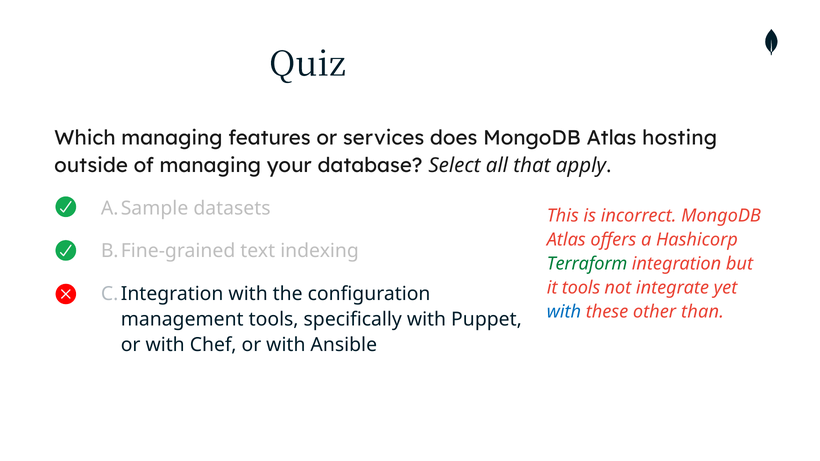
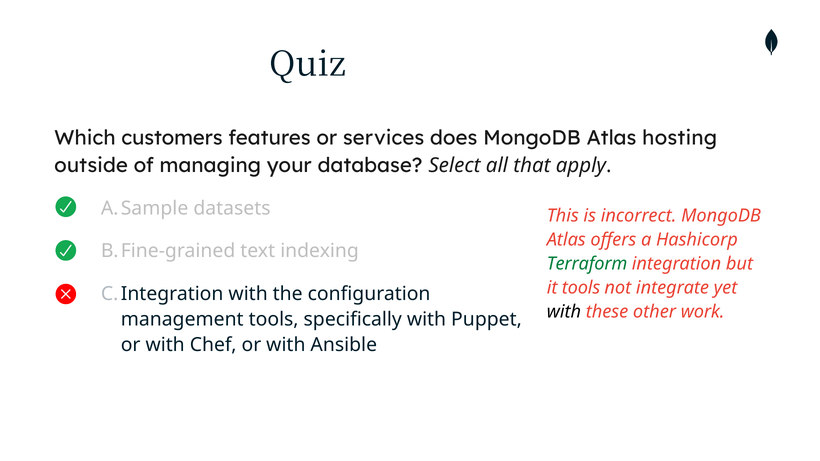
Which managing: managing -> customers (172, 138)
with colour: blue -> black (564, 312)
than: than -> work (703, 312)
